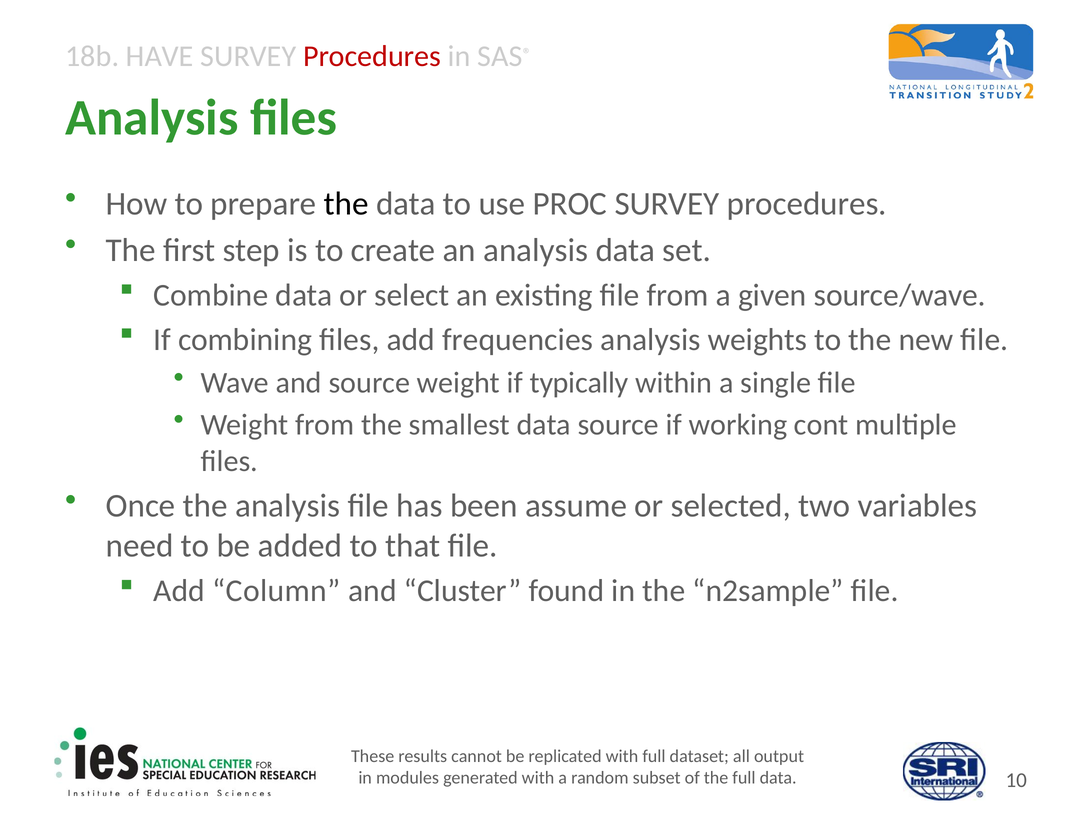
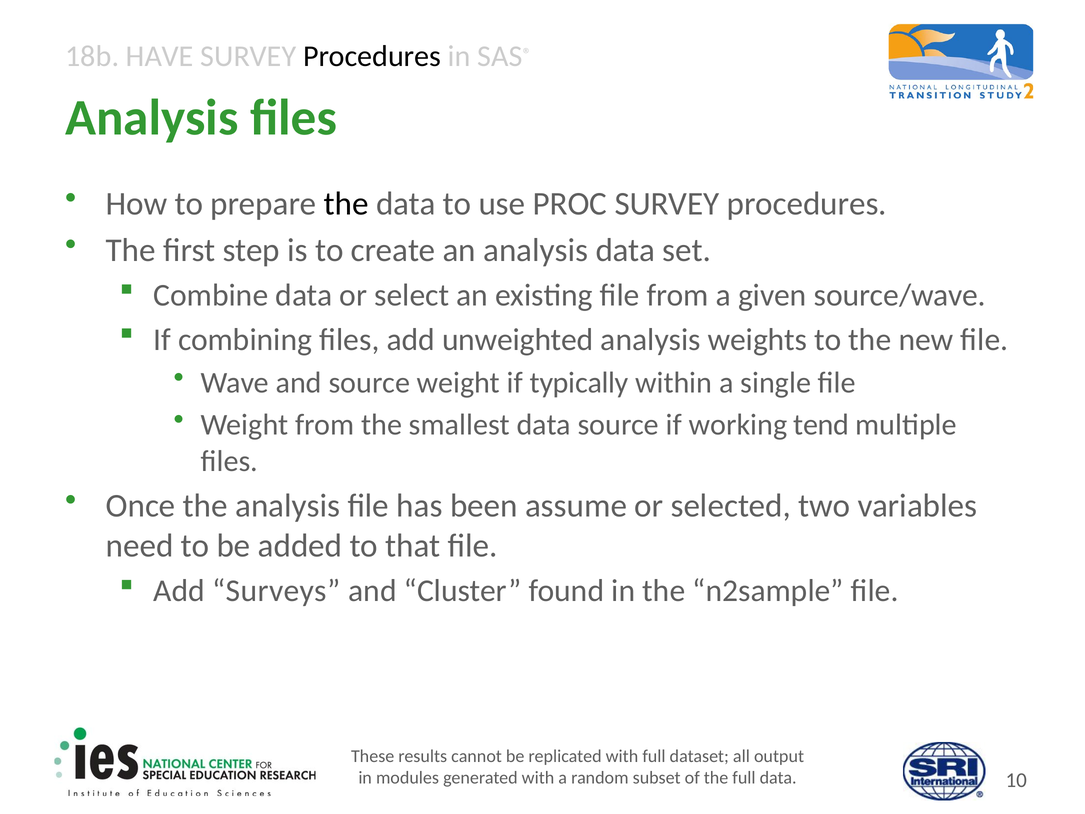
Procedures colour: red -> black (372, 56)
frequencies: frequencies -> unweighted (518, 340)
cont: cont -> tend (821, 425)
Column: Column -> Surveys (276, 591)
